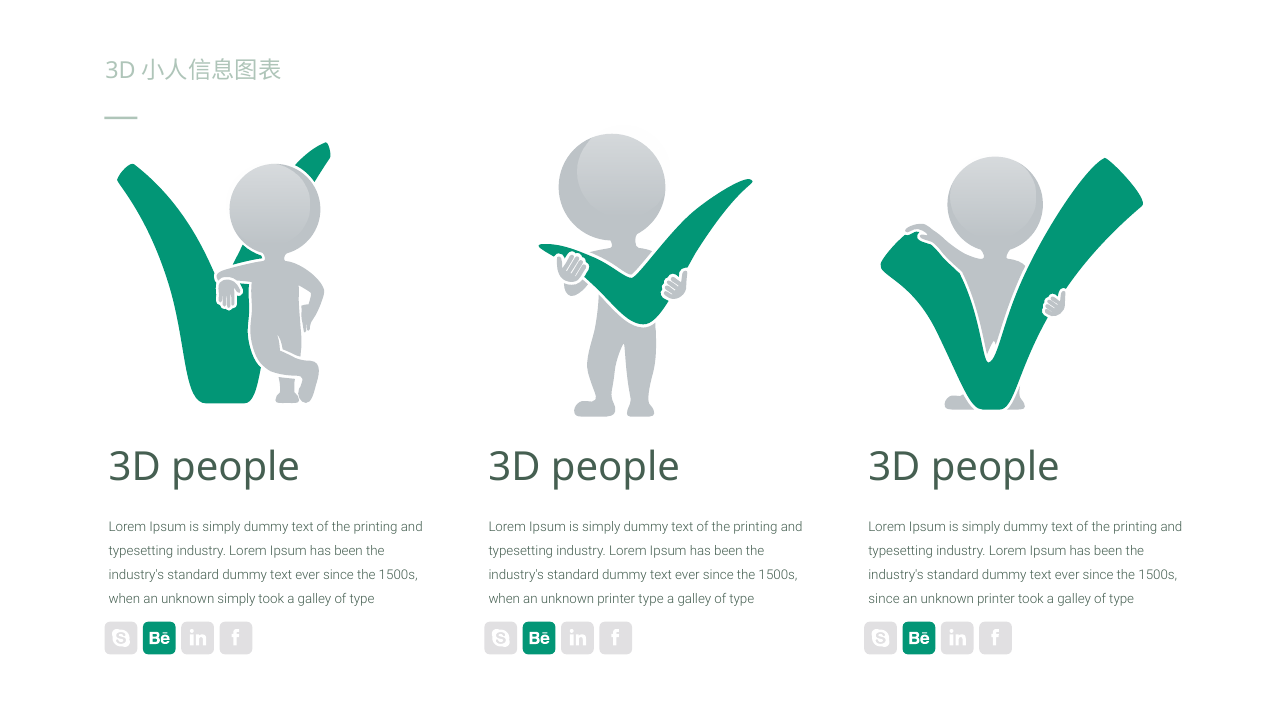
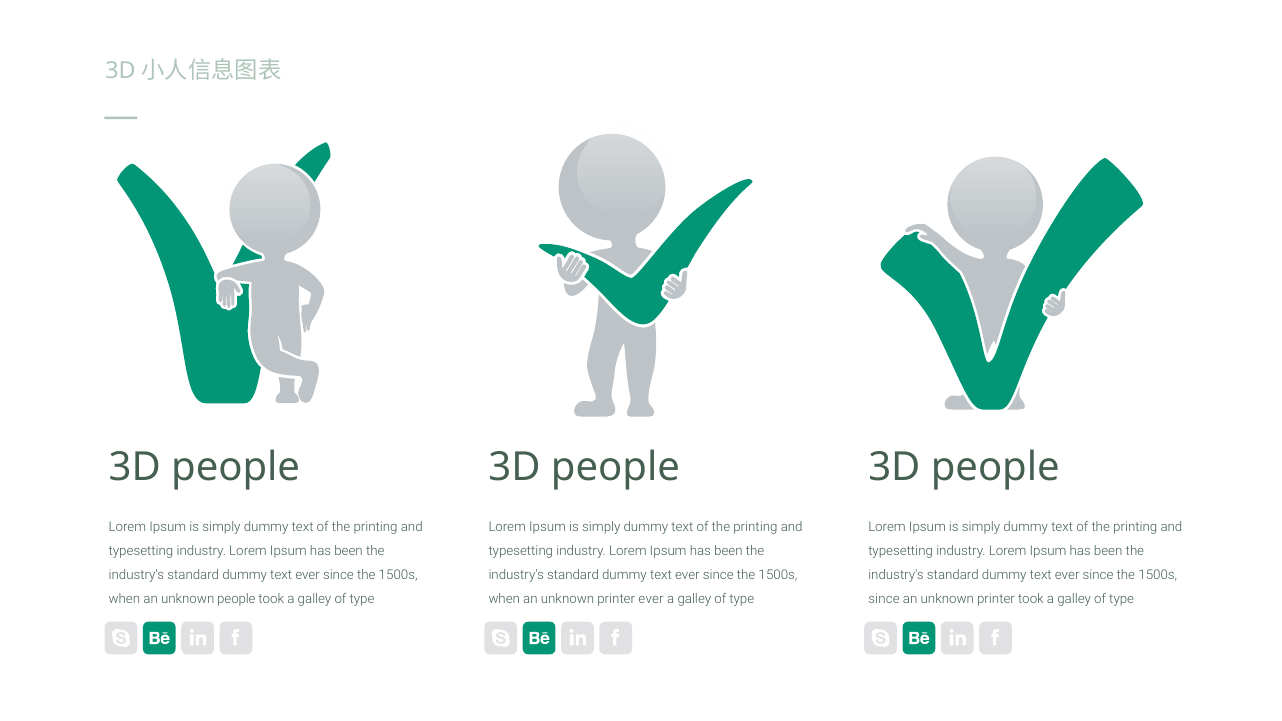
unknown simply: simply -> people (236, 599)
printer type: type -> ever (651, 599)
